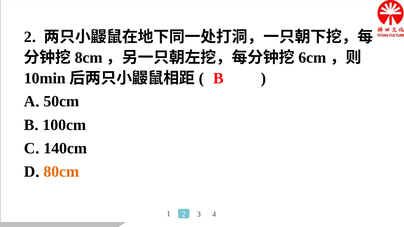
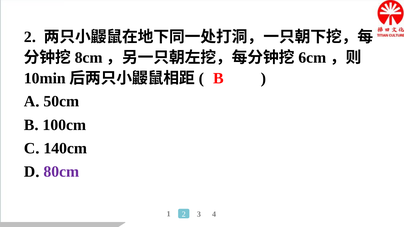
80cm colour: orange -> purple (61, 172)
